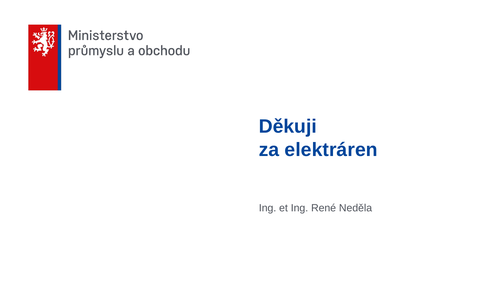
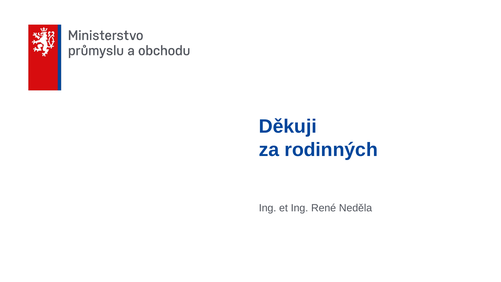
elektráren: elektráren -> rodinných (331, 150)
